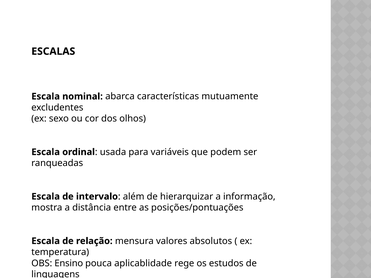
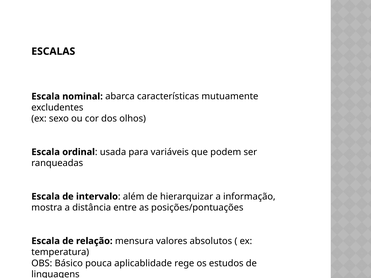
Ensino: Ensino -> Básico (69, 263)
